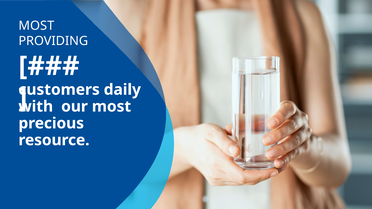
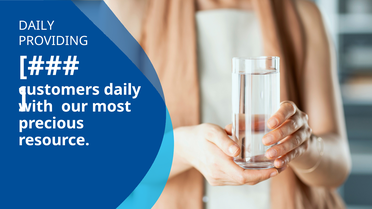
MOST: MOST -> DAILY (36, 26)
